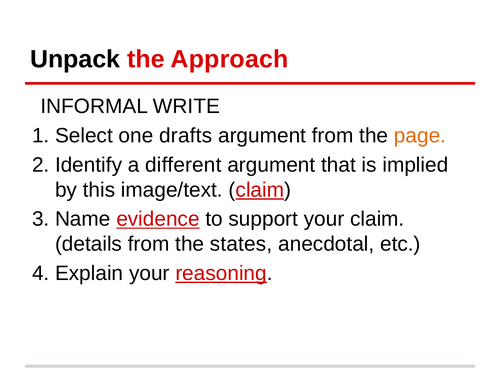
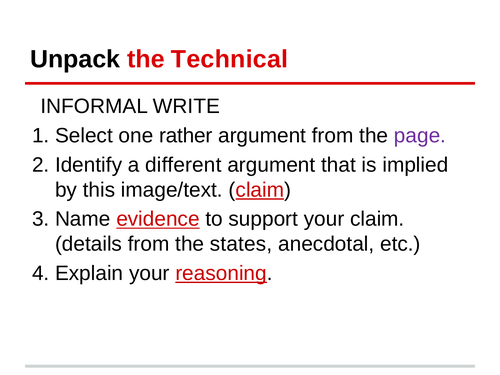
Approach: Approach -> Technical (229, 59)
drafts: drafts -> rather (186, 136)
page colour: orange -> purple (420, 136)
